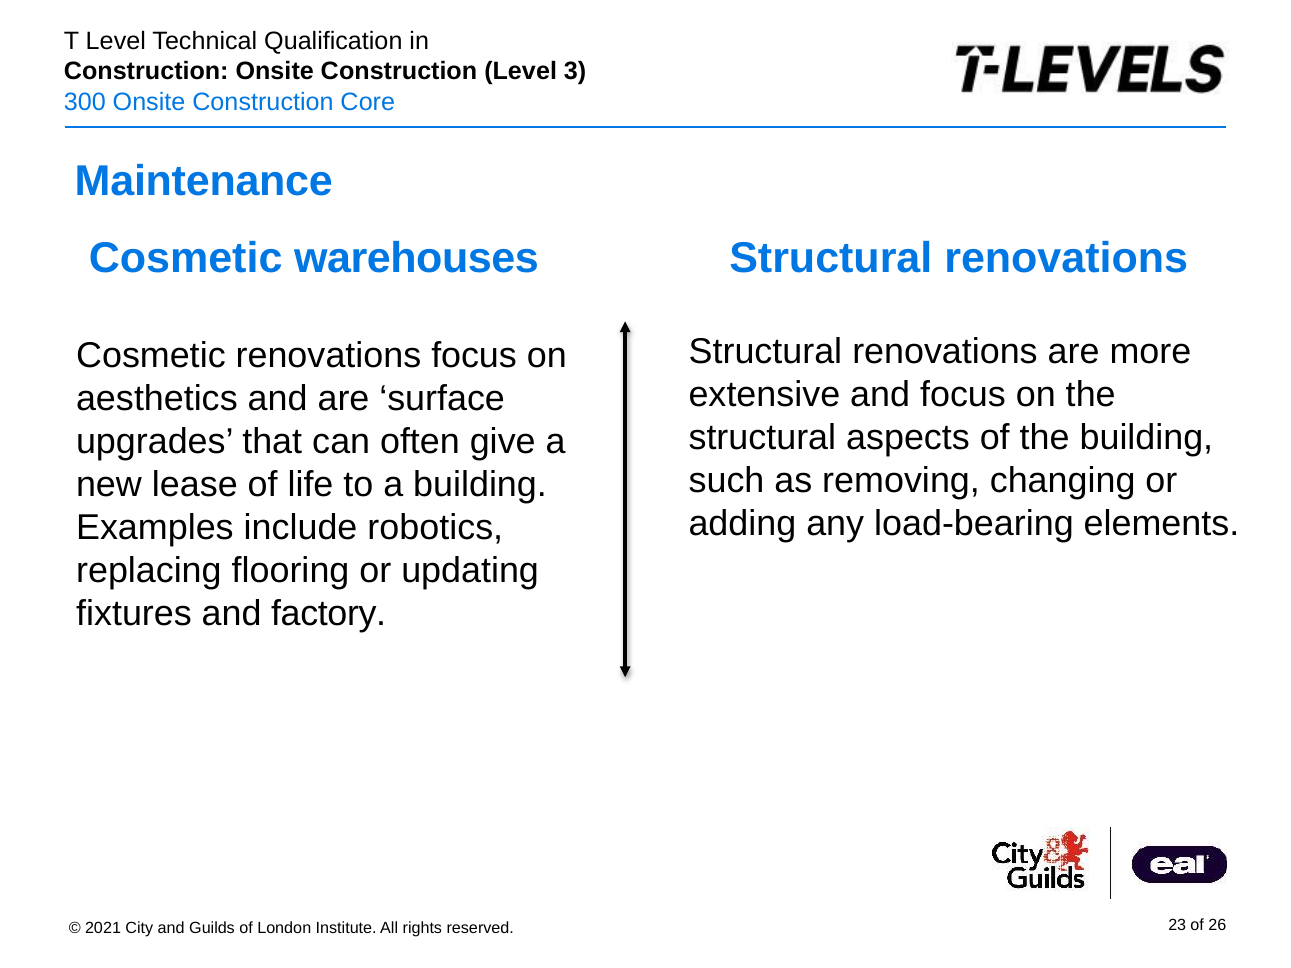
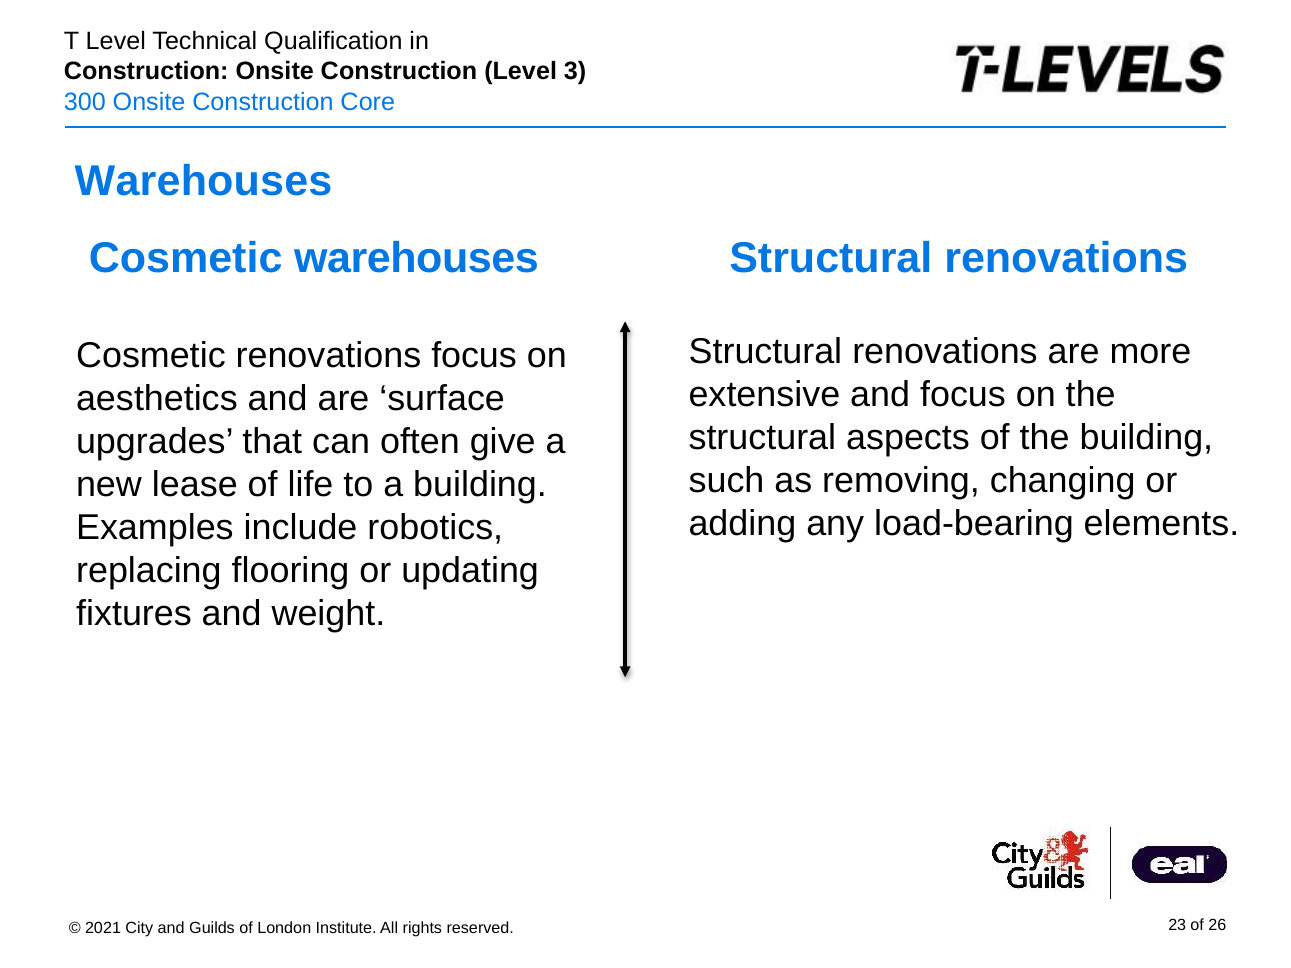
Maintenance: Maintenance -> Warehouses (204, 181)
factory: factory -> weight (328, 614)
